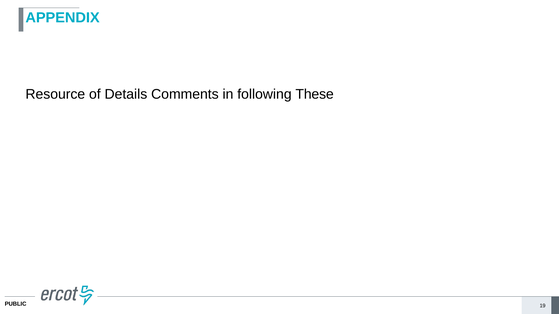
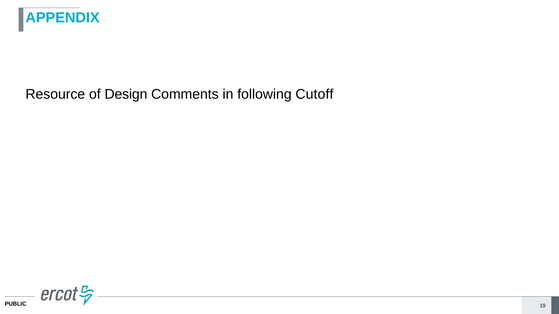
Details: Details -> Design (126, 94)
These: These -> Cutoff (314, 94)
